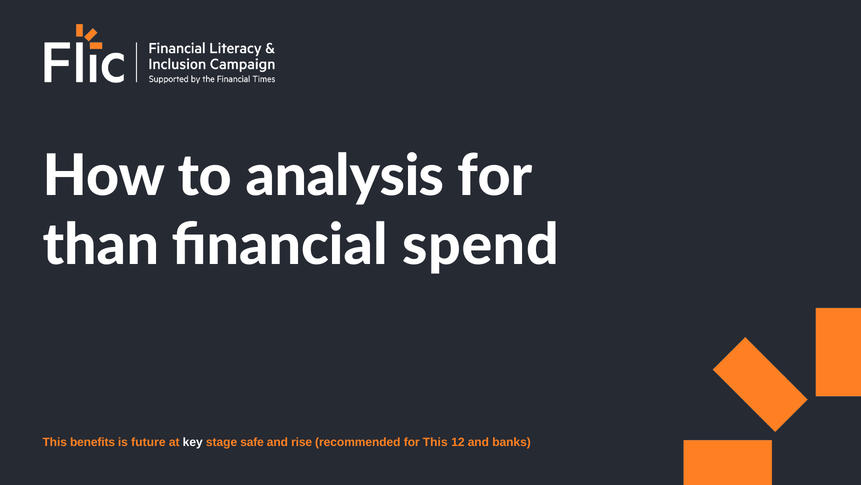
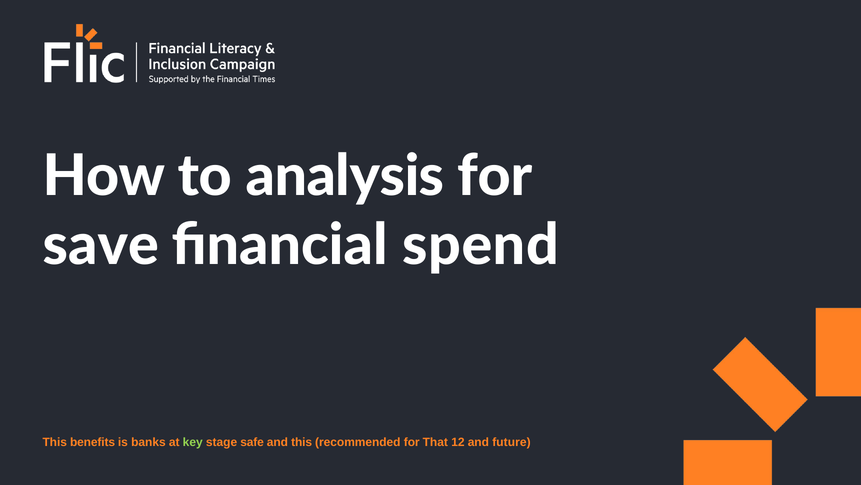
than: than -> save (101, 245)
future: future -> banks (148, 442)
key colour: white -> light green (193, 442)
and rise: rise -> this (302, 442)
for This: This -> That (435, 442)
banks: banks -> future (511, 442)
